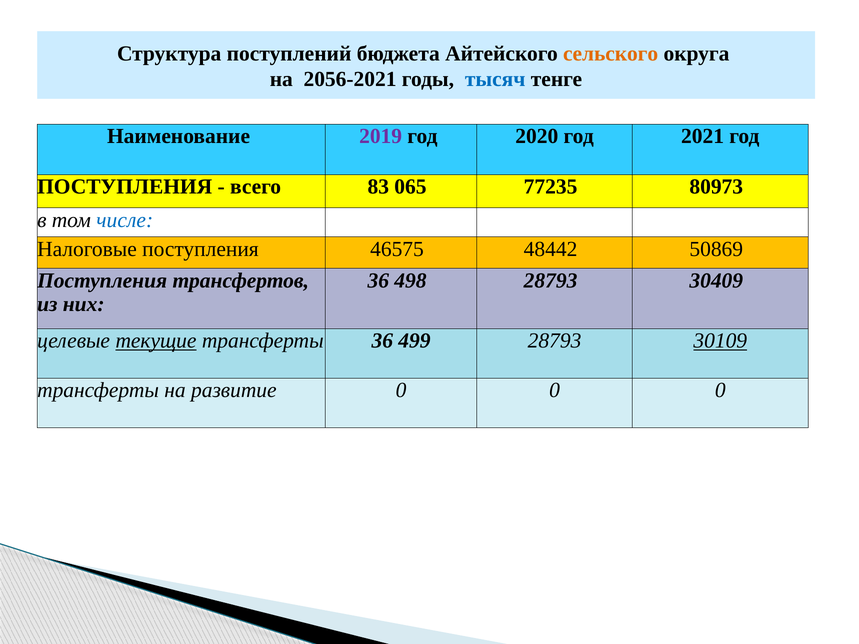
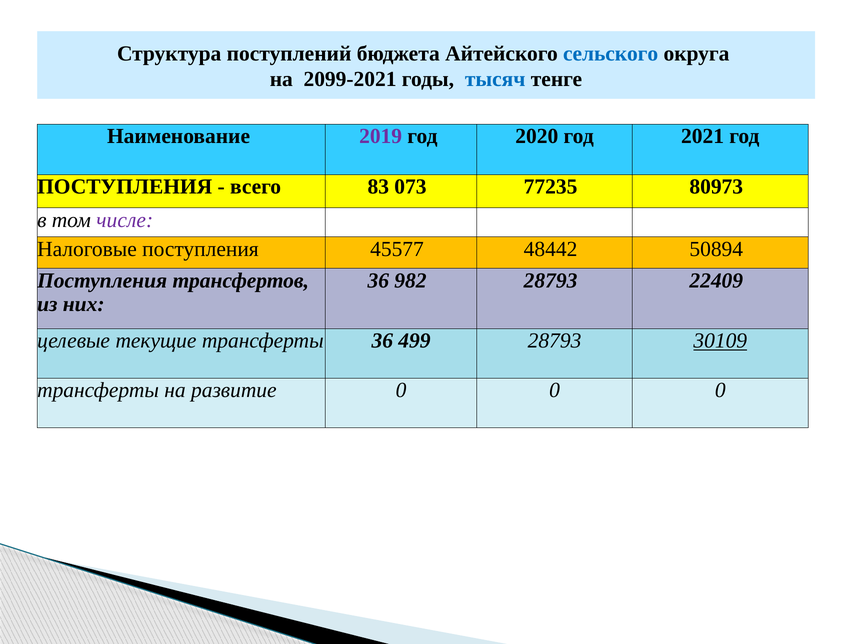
сельского colour: orange -> blue (611, 54)
2056-2021: 2056-2021 -> 2099-2021 (350, 79)
065: 065 -> 073 (410, 187)
числе colour: blue -> purple (125, 220)
46575: 46575 -> 45577 (397, 249)
50869: 50869 -> 50894 (716, 249)
498: 498 -> 982 (410, 281)
30409: 30409 -> 22409 (716, 281)
текущие underline: present -> none (156, 341)
